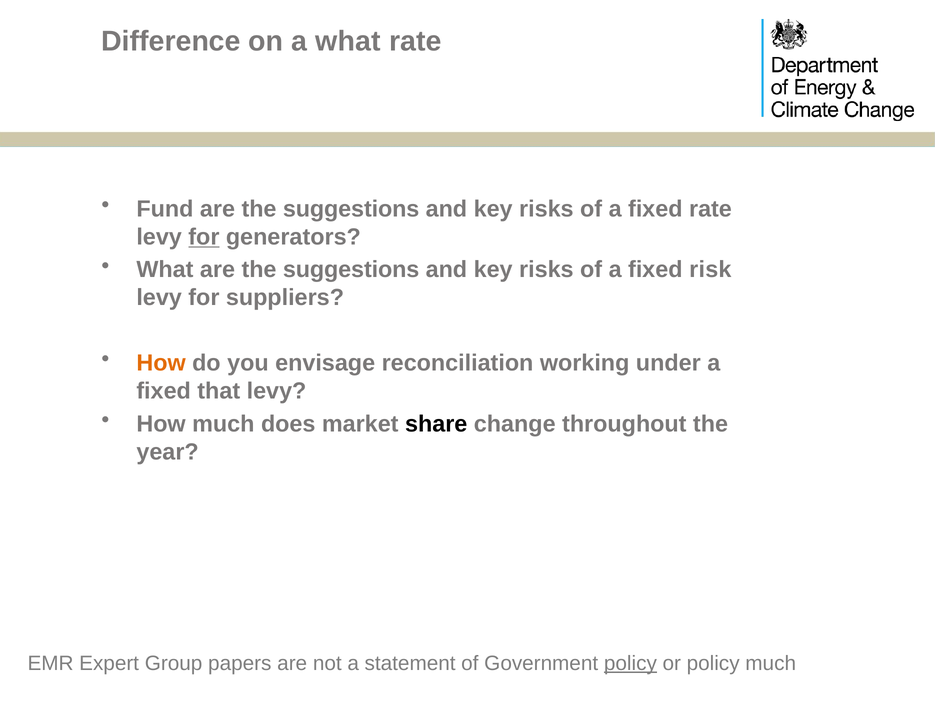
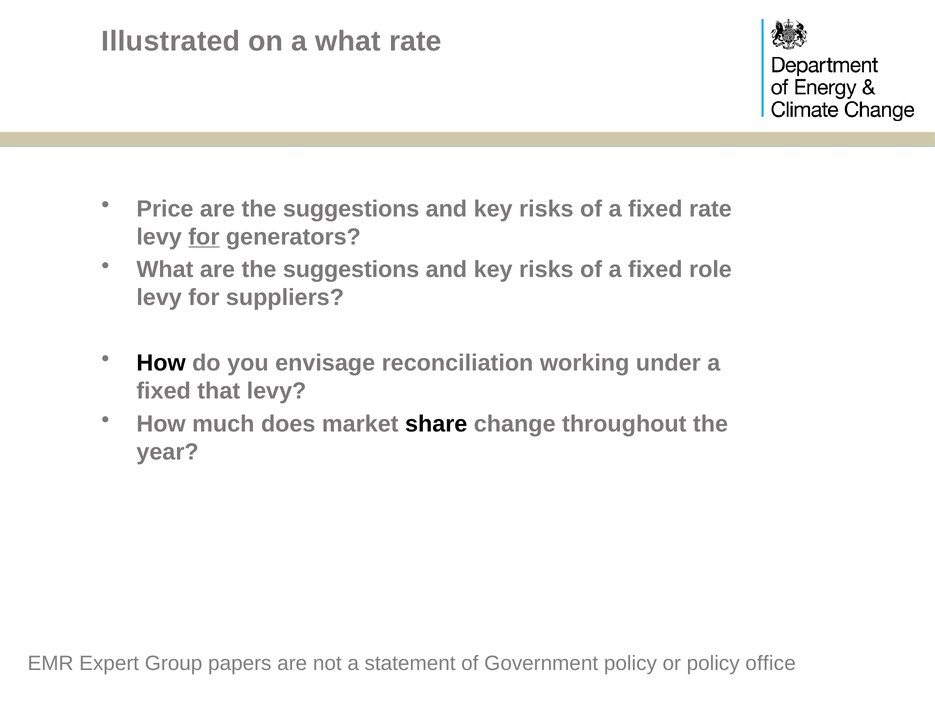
Difference: Difference -> Illustrated (171, 41)
Fund: Fund -> Price (165, 209)
risk: risk -> role (710, 270)
How colour: orange -> black (161, 363)
policy underline: present -> none (630, 664)
policy much: much -> office (771, 664)
